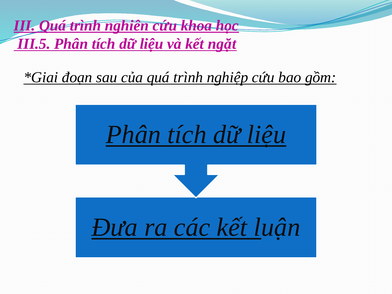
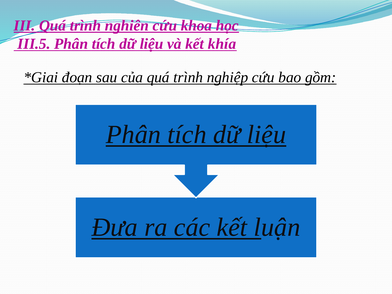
ngặt: ngặt -> khía (222, 44)
